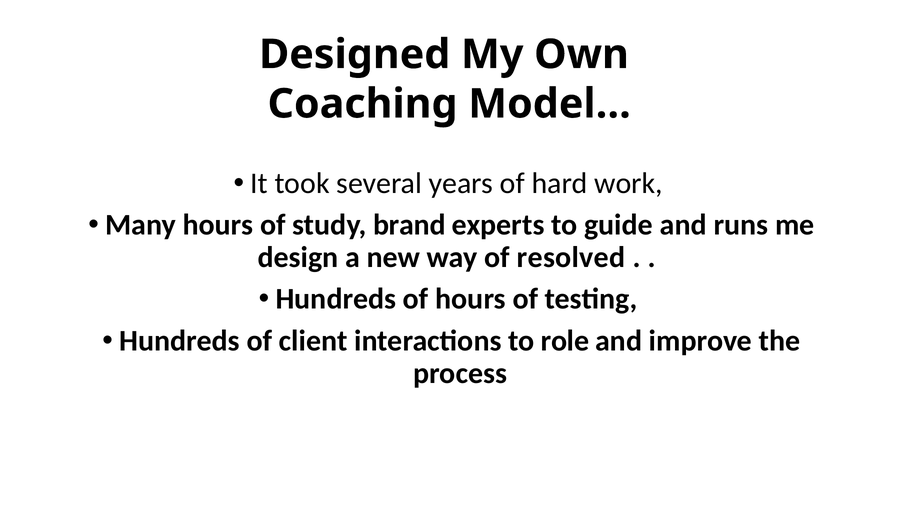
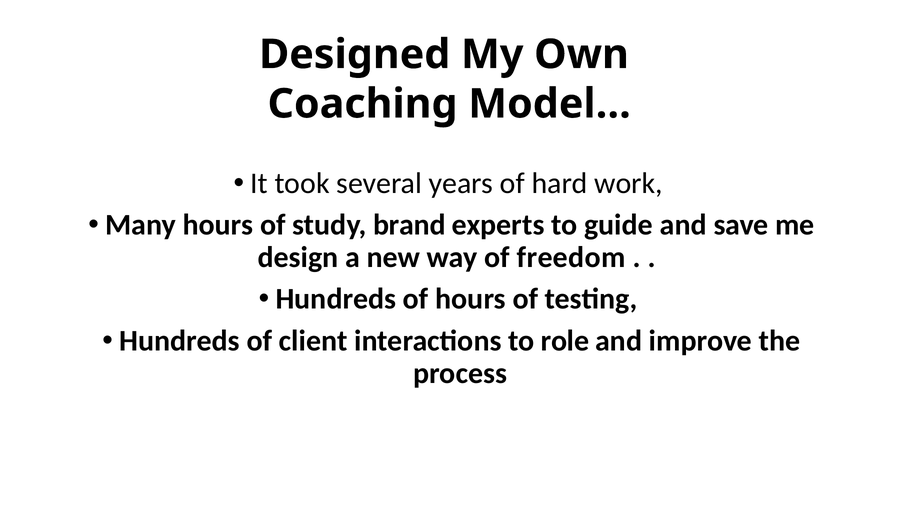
runs: runs -> save (741, 225)
resolved: resolved -> freedom (571, 258)
